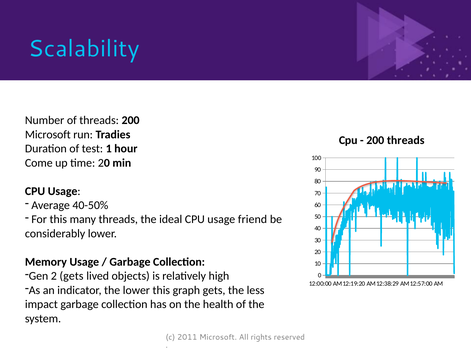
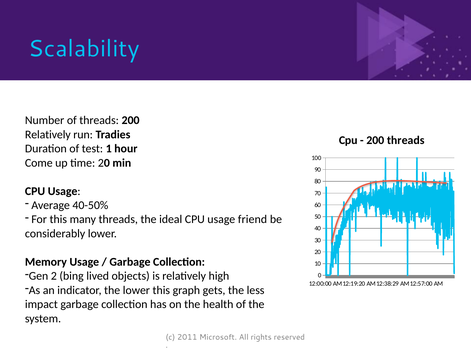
Microsoft: Microsoft -> Relatively (48, 134)
2 gets: gets -> bing (72, 275)
